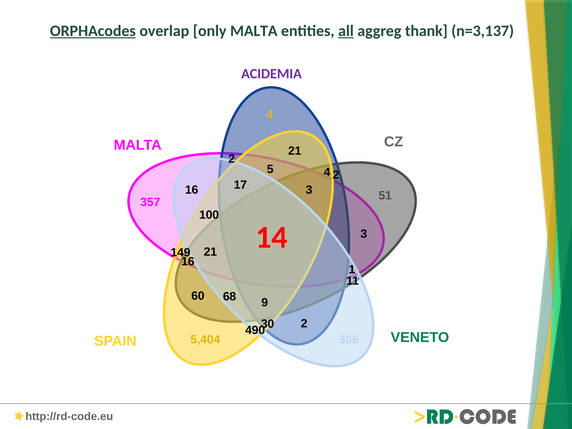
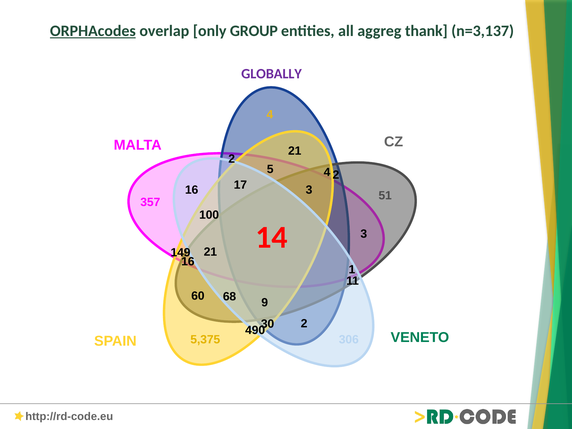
only MALTA: MALTA -> GROUP (254, 31)
all underline: present -> none (346, 31)
ACIDEMIA: ACIDEMIA -> GLOBALLY (272, 74)
5,404: 5,404 -> 5,375 (205, 340)
